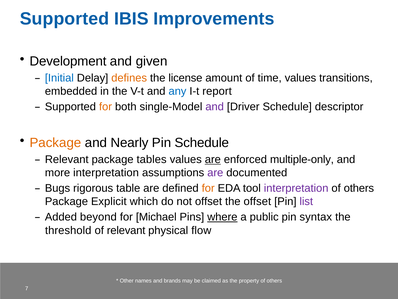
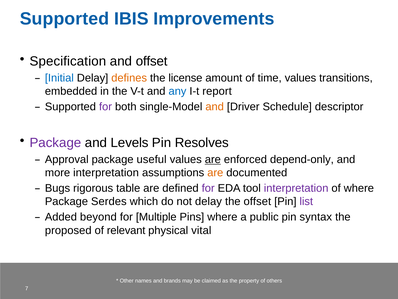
Development: Development -> Specification (68, 61)
and given: given -> offset (152, 61)
for colour: orange -> purple (105, 107)
and colour: purple -> orange (215, 107)
Package colour: orange -> purple (55, 143)
Nearly: Nearly -> Levels (130, 143)
Pin Schedule: Schedule -> Resolves (202, 143)
Relevant: Relevant -> Approval (67, 159)
tables: tables -> useful (152, 159)
multiple-only: multiple-only -> depend-only (302, 159)
are colour: purple -> orange (215, 172)
for colour: orange -> purple (208, 188)
others: others -> where (359, 188)
Explicit: Explicit -> Serdes (109, 201)
not offset: offset -> delay (208, 201)
Michael: Michael -> Multiple (156, 217)
where underline: present -> none (222, 217)
threshold: threshold -> proposed (68, 230)
flow: flow -> vital (201, 230)
